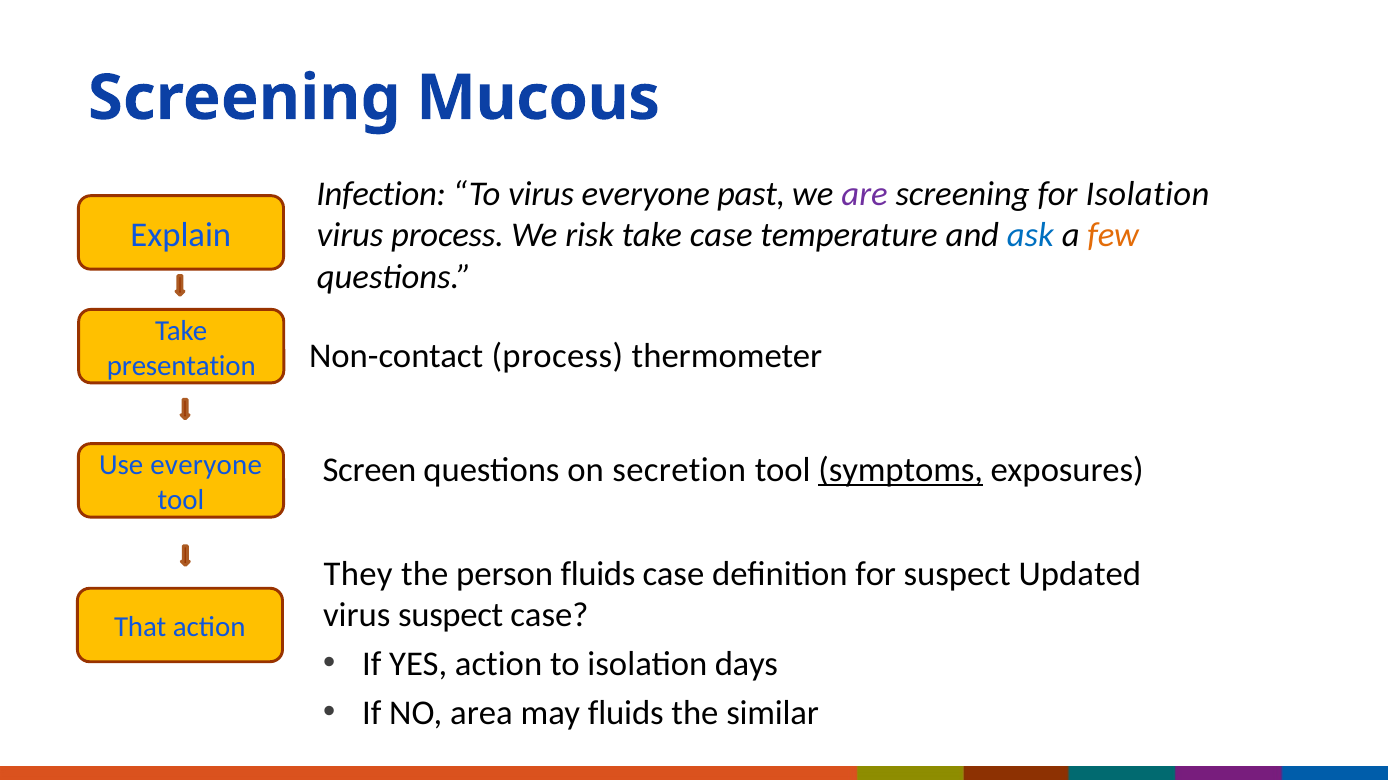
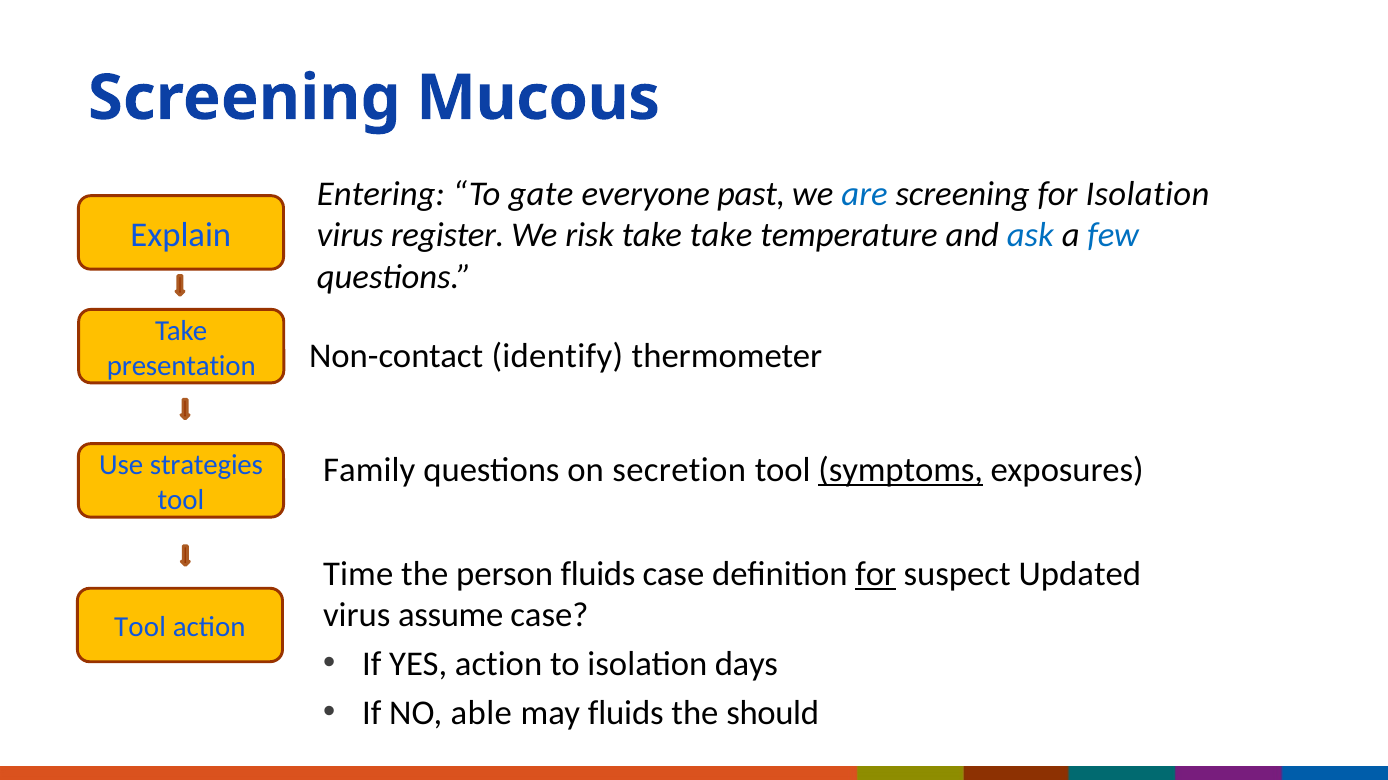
Infection: Infection -> Entering (381, 194)
To virus: virus -> gate (541, 194)
are colour: purple -> blue (865, 194)
virus process: process -> register (448, 236)
take case: case -> take (721, 236)
few colour: orange -> blue (1113, 236)
Non-contact process: process -> identify (557, 357)
Use everyone: everyone -> strategies (206, 465)
Screen: Screen -> Family (369, 470)
They: They -> Time (358, 574)
for underline: none -> present (876, 574)
virus suspect: suspect -> assume (451, 616)
That: That -> Tool (140, 628)
area: area -> able (481, 713)
similar: similar -> should (773, 713)
